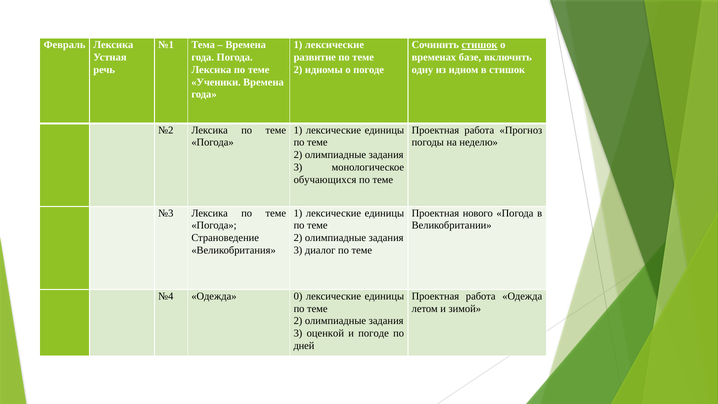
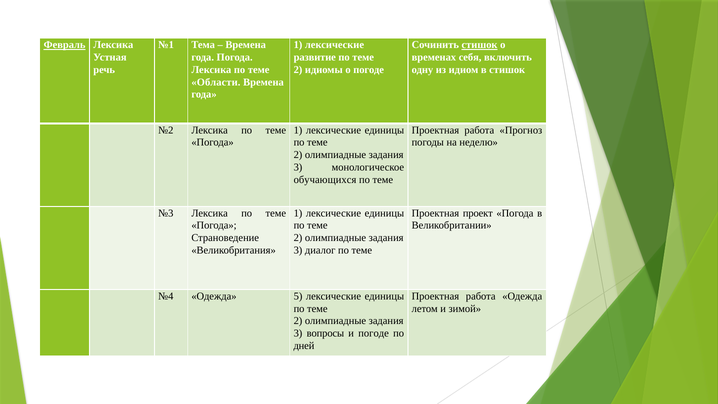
Февраль underline: none -> present (65, 45)
базе: базе -> себя (470, 57)
Ученики: Ученики -> Области (216, 82)
нового: нового -> проект (478, 213)
0: 0 -> 5 (298, 296)
оценкой: оценкой -> вопросы (325, 333)
